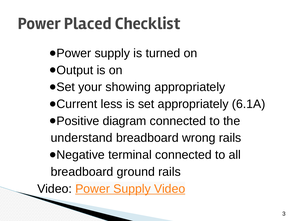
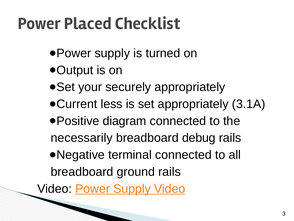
showing: showing -> securely (128, 87)
6.1A: 6.1A -> 3.1A (249, 104)
understand: understand -> necessarily (82, 138)
wrong: wrong -> debug (199, 138)
